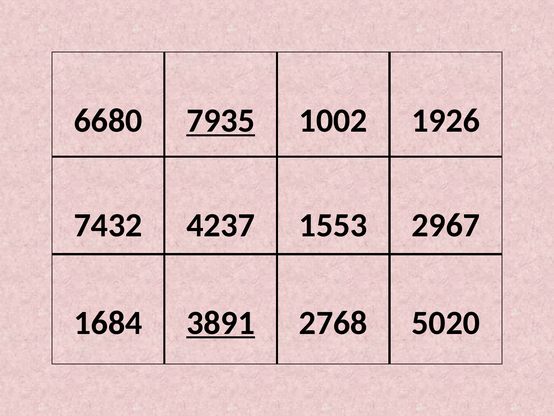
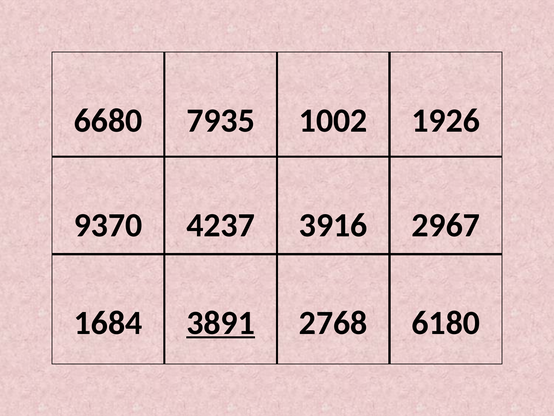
7935 underline: present -> none (221, 121)
7432: 7432 -> 9370 (108, 225)
1553: 1553 -> 3916 (333, 225)
5020: 5020 -> 6180 (446, 322)
